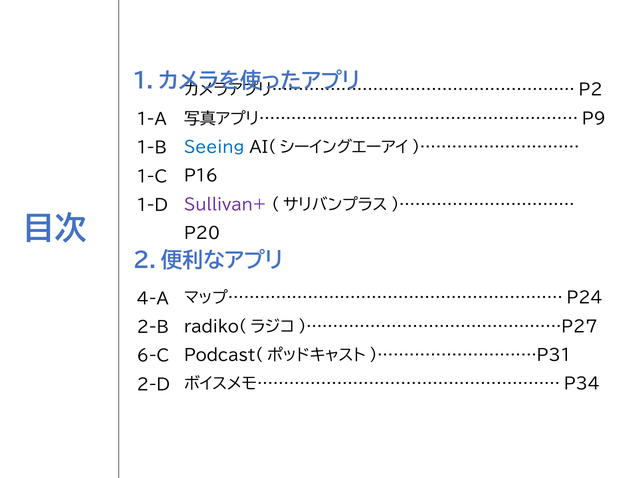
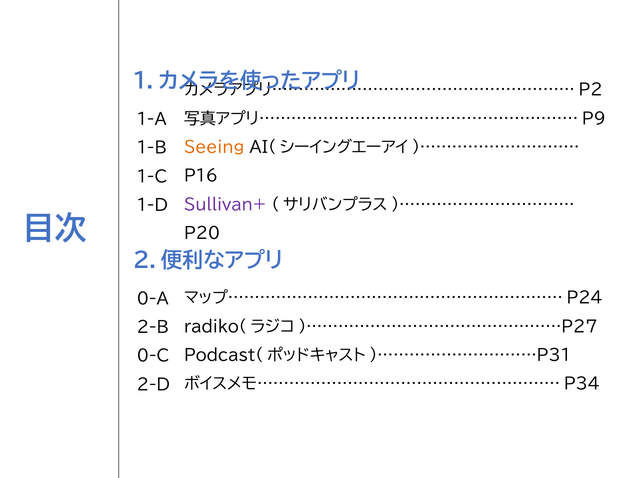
Seeing colour: blue -> orange (214, 148)
4-A: 4-A -> 0-A (153, 299)
6-C: 6-C -> 0-C (153, 357)
